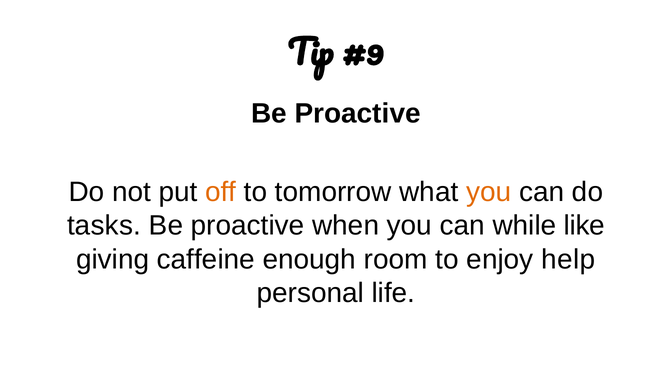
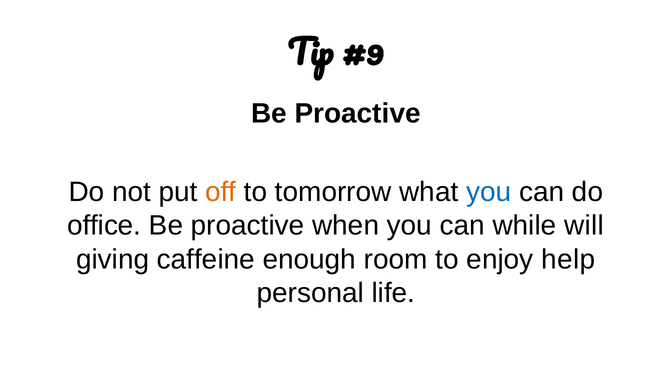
you colour: orange -> blue (489, 192)
tasks: tasks -> office (104, 226)
like: like -> will (584, 226)
